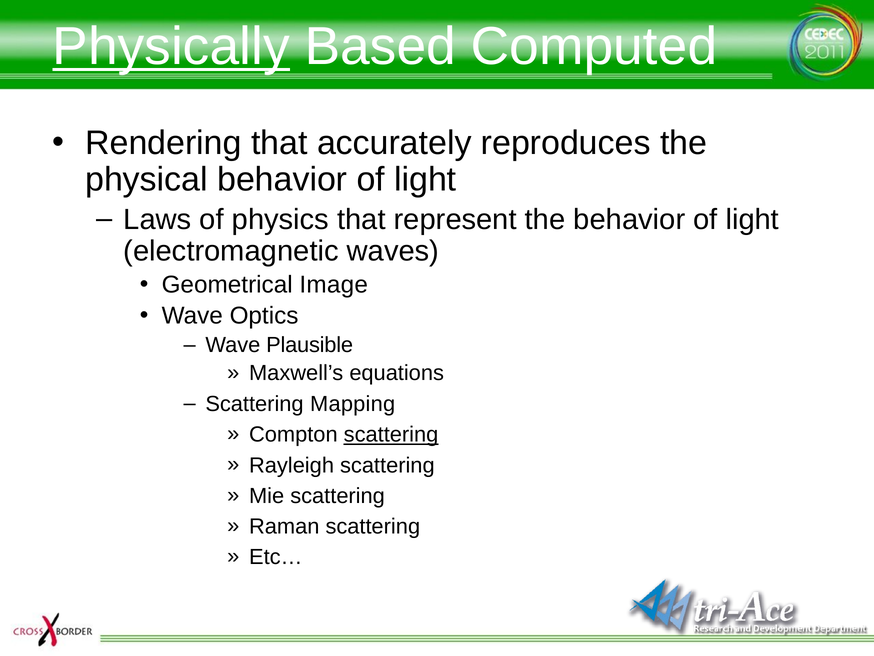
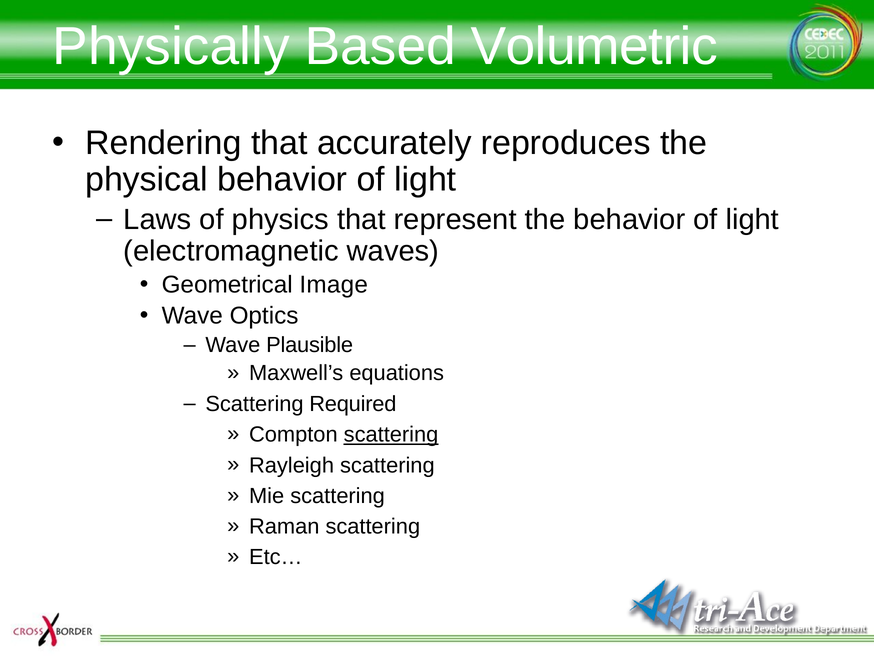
Physically underline: present -> none (171, 46)
Computed: Computed -> Volumetric (594, 46)
Mapping: Mapping -> Required (353, 404)
